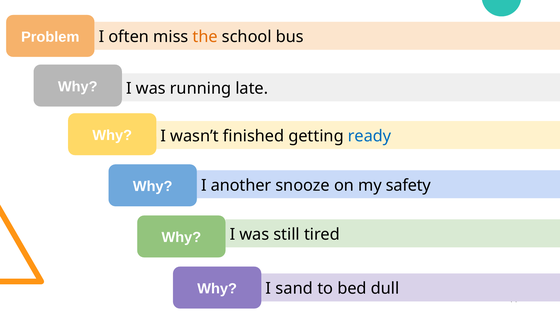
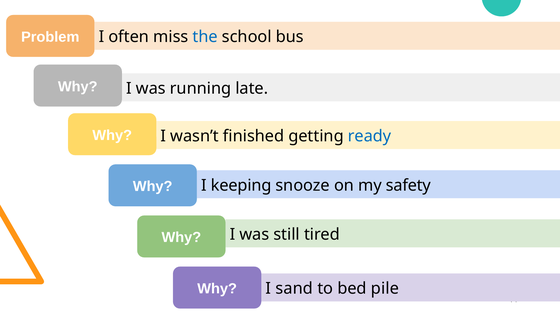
the colour: orange -> blue (205, 37)
another: another -> keeping (241, 185)
dull: dull -> pile (385, 289)
